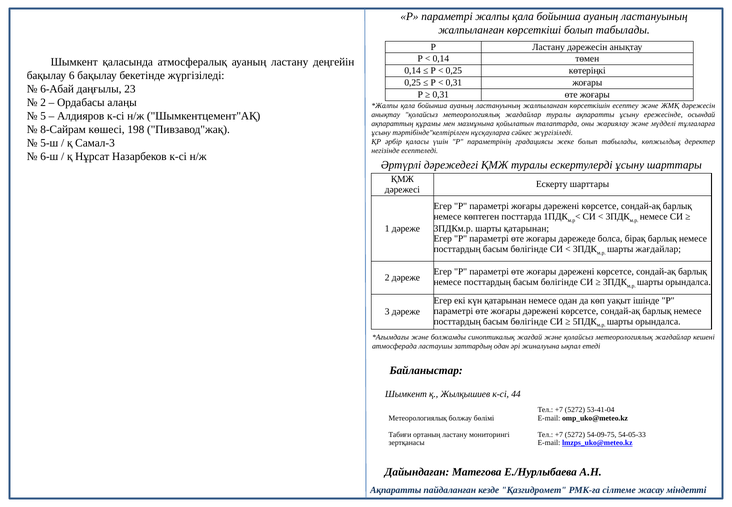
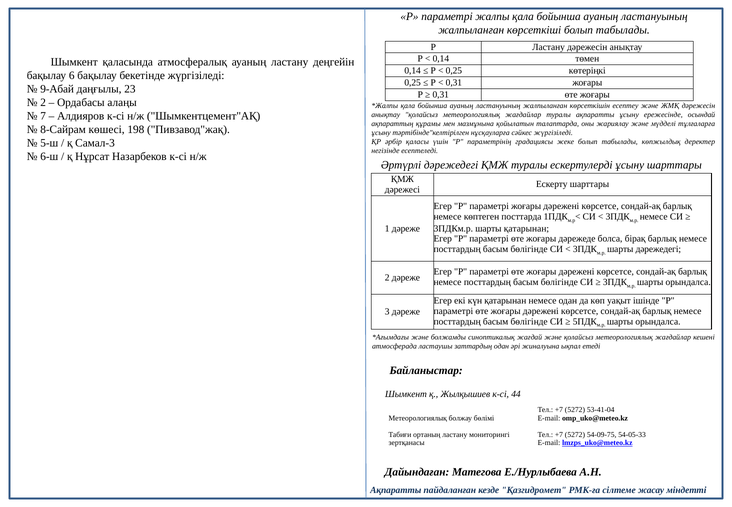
6-Абай: 6-Абай -> 9-Абай (57, 89)
5: 5 -> 7 (43, 116)
шарты жағдайлар: жағдайлар -> дәрежедегі (658, 249)
